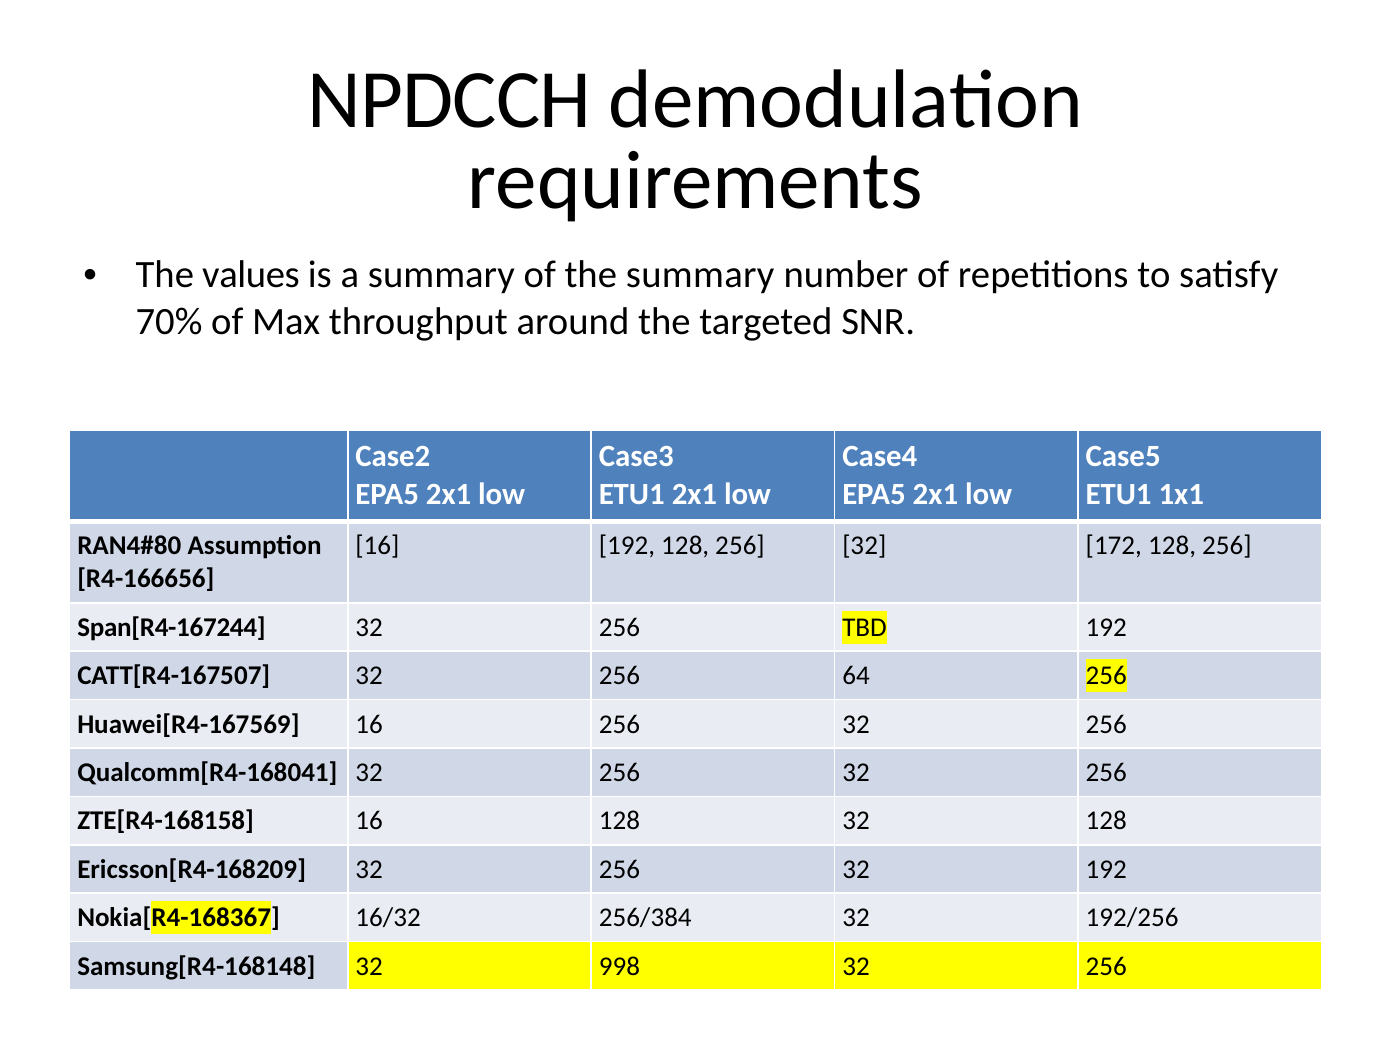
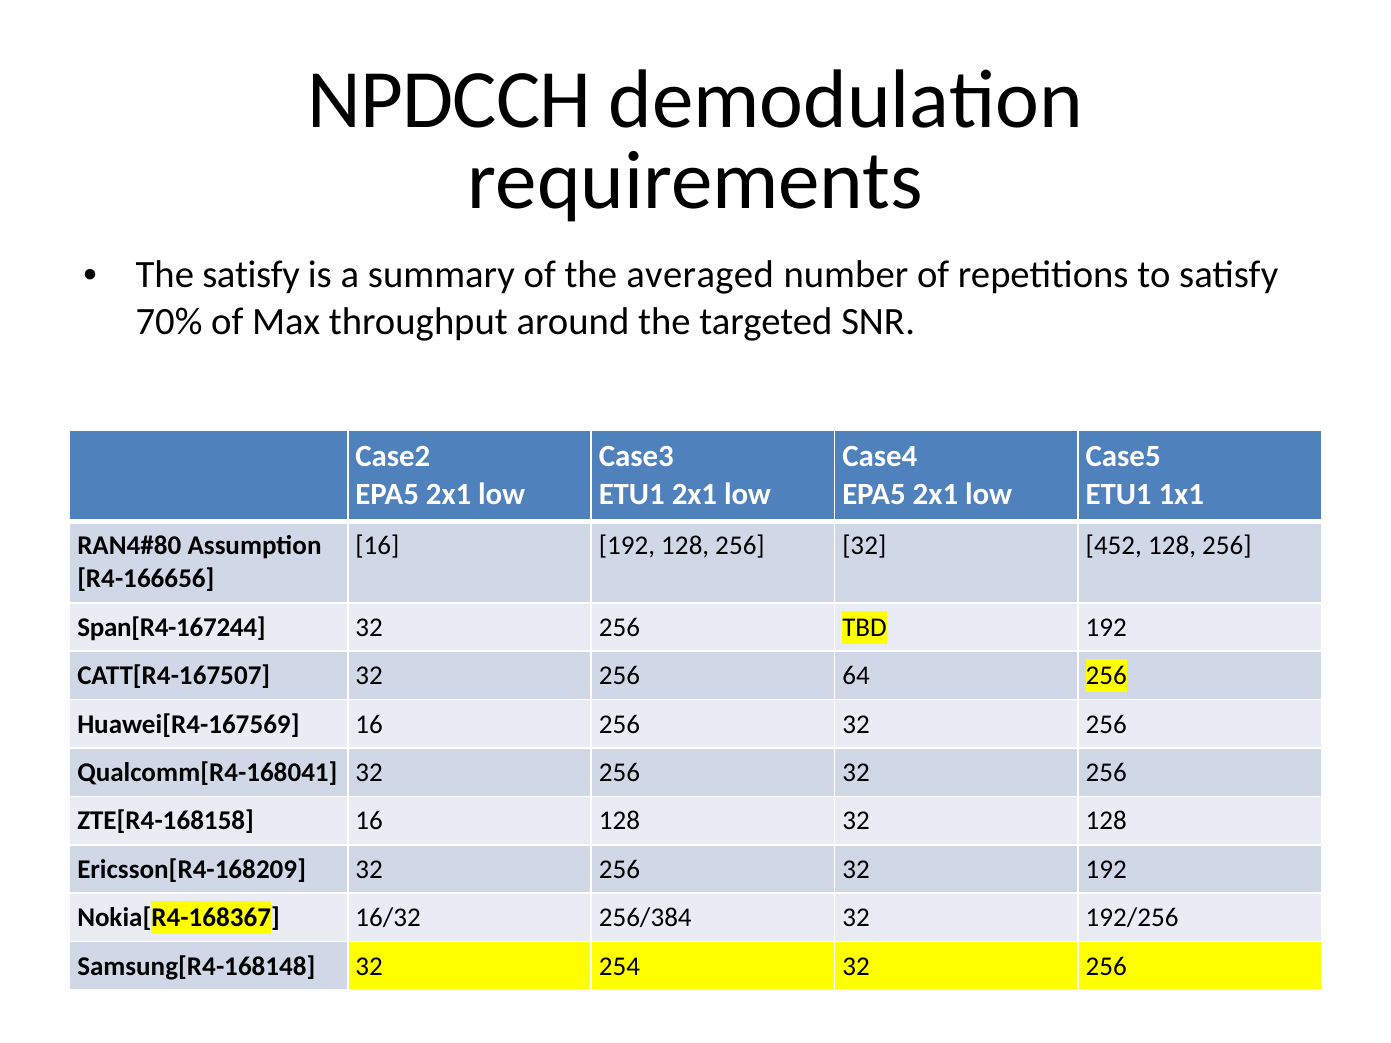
The values: values -> satisfy (251, 274)
the summary: summary -> averaged (700, 274)
172: 172 -> 452 (1114, 546)
998: 998 -> 254 (619, 966)
